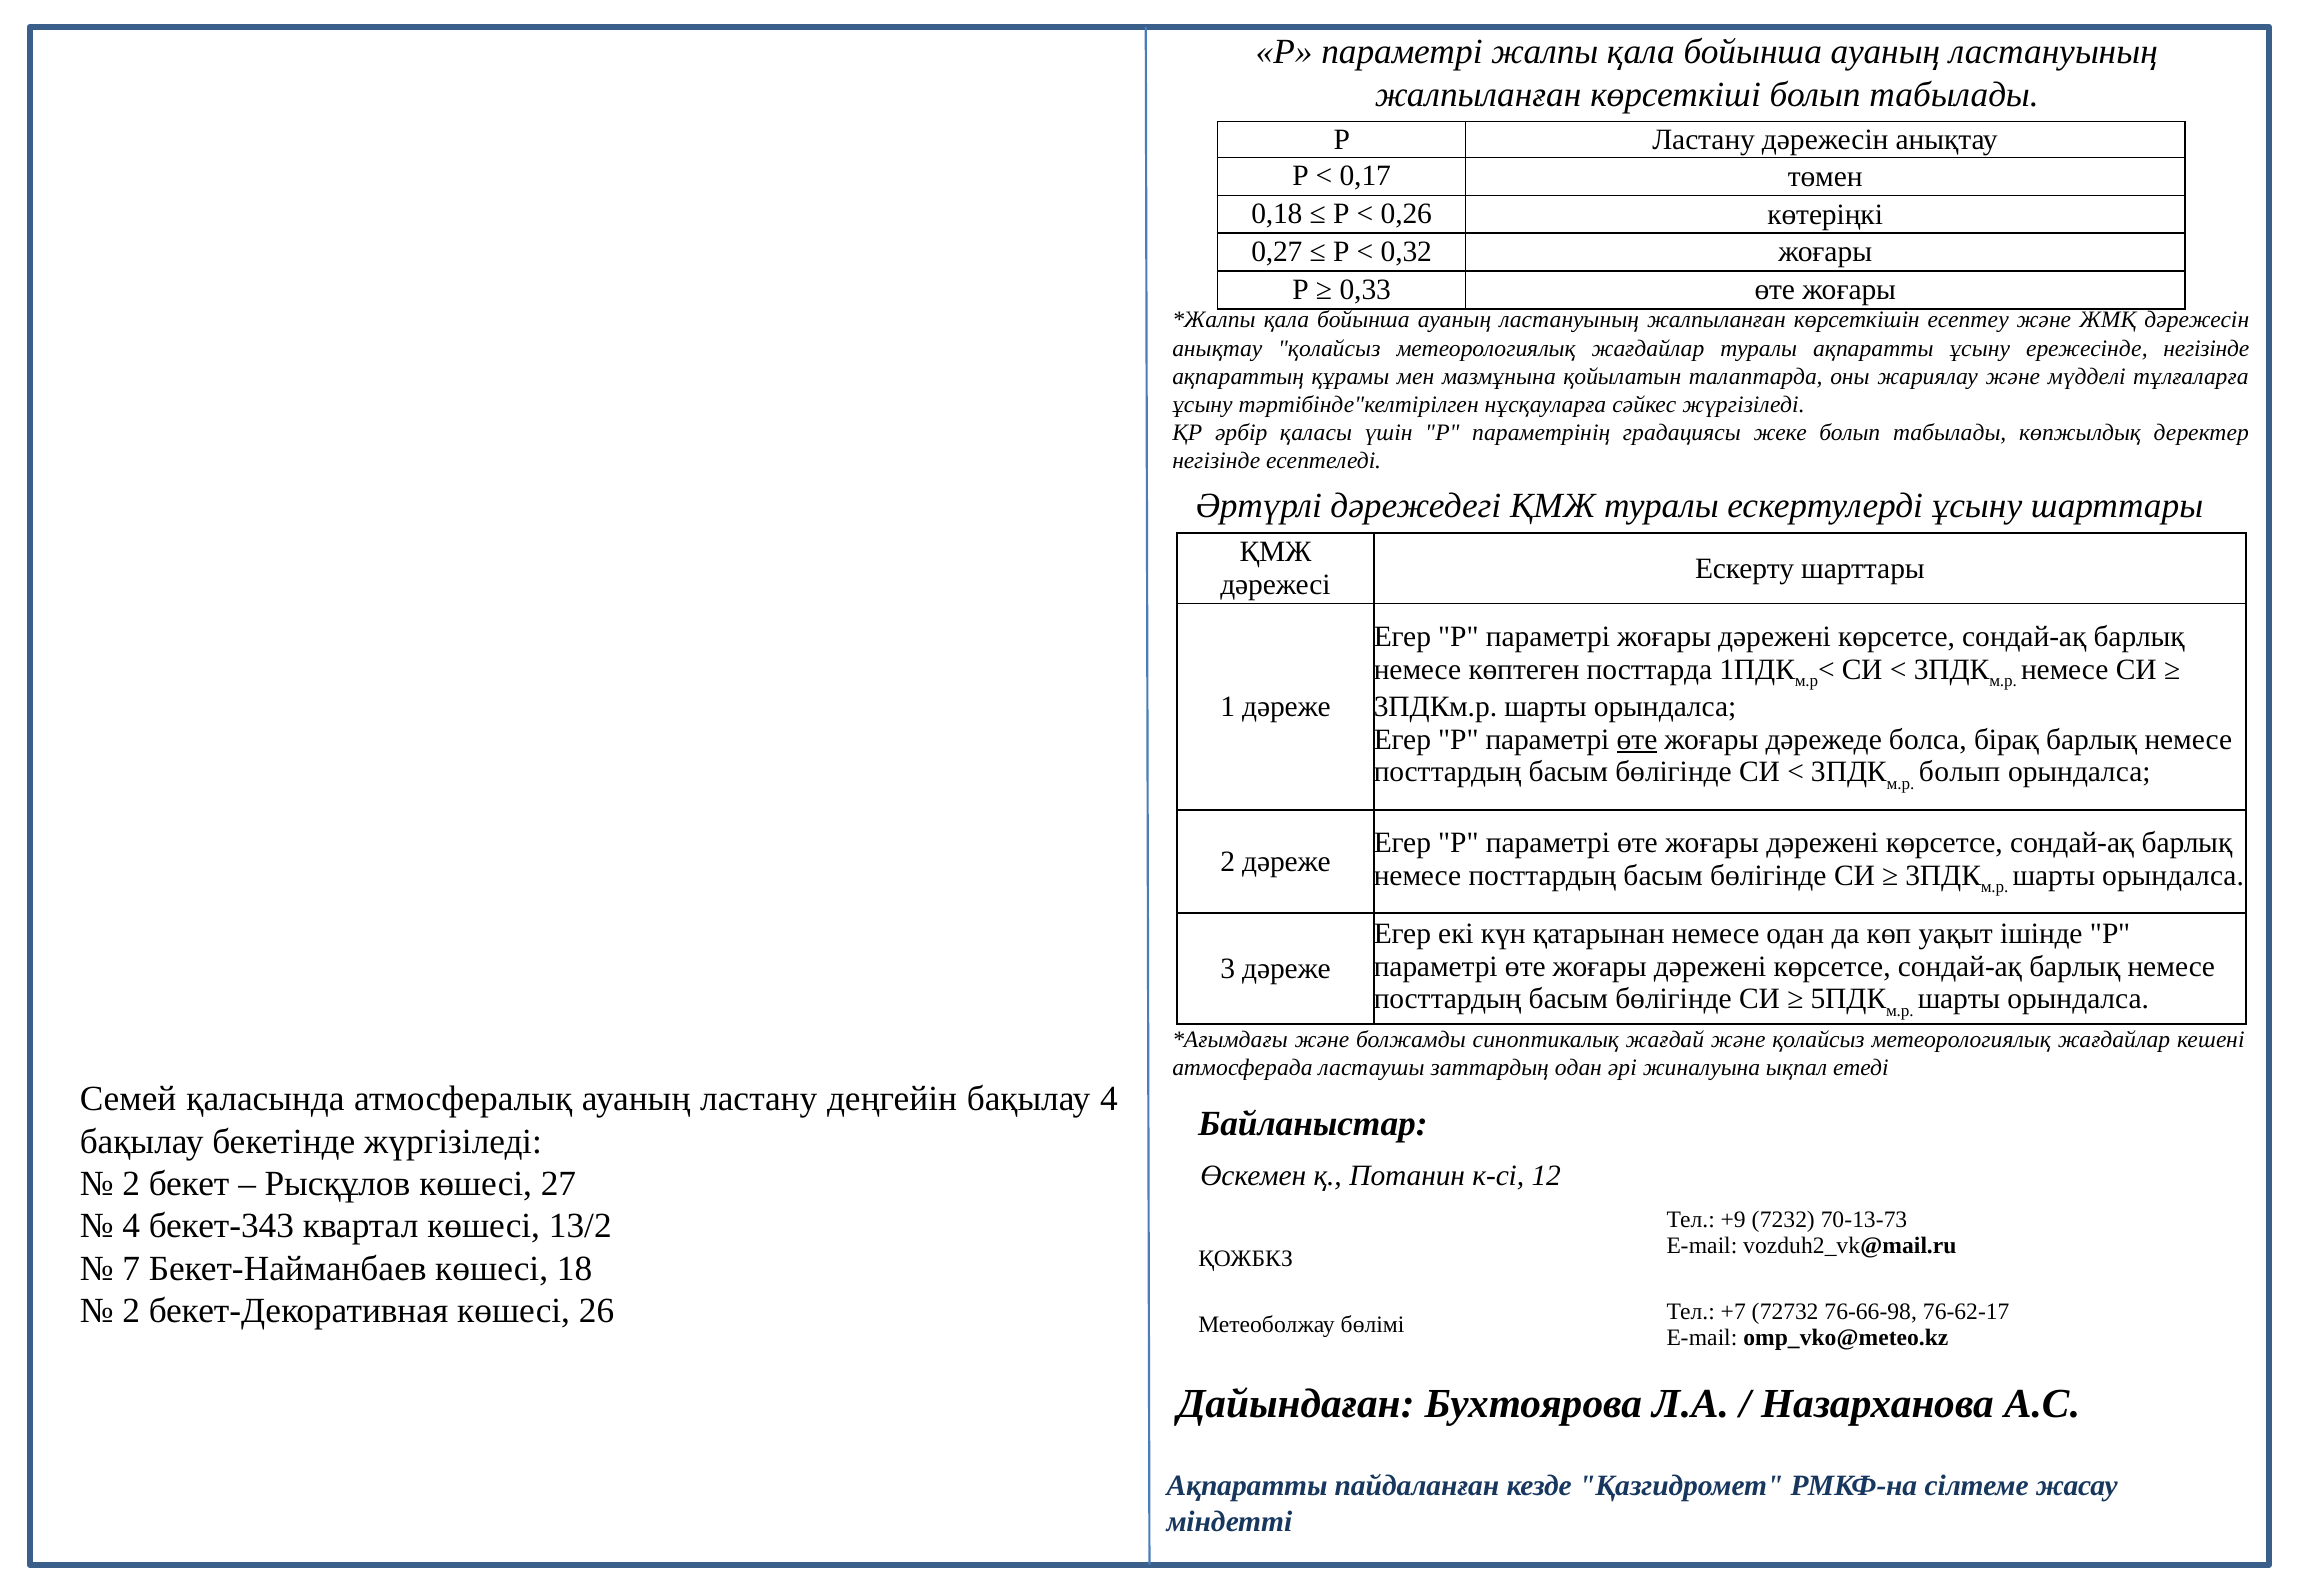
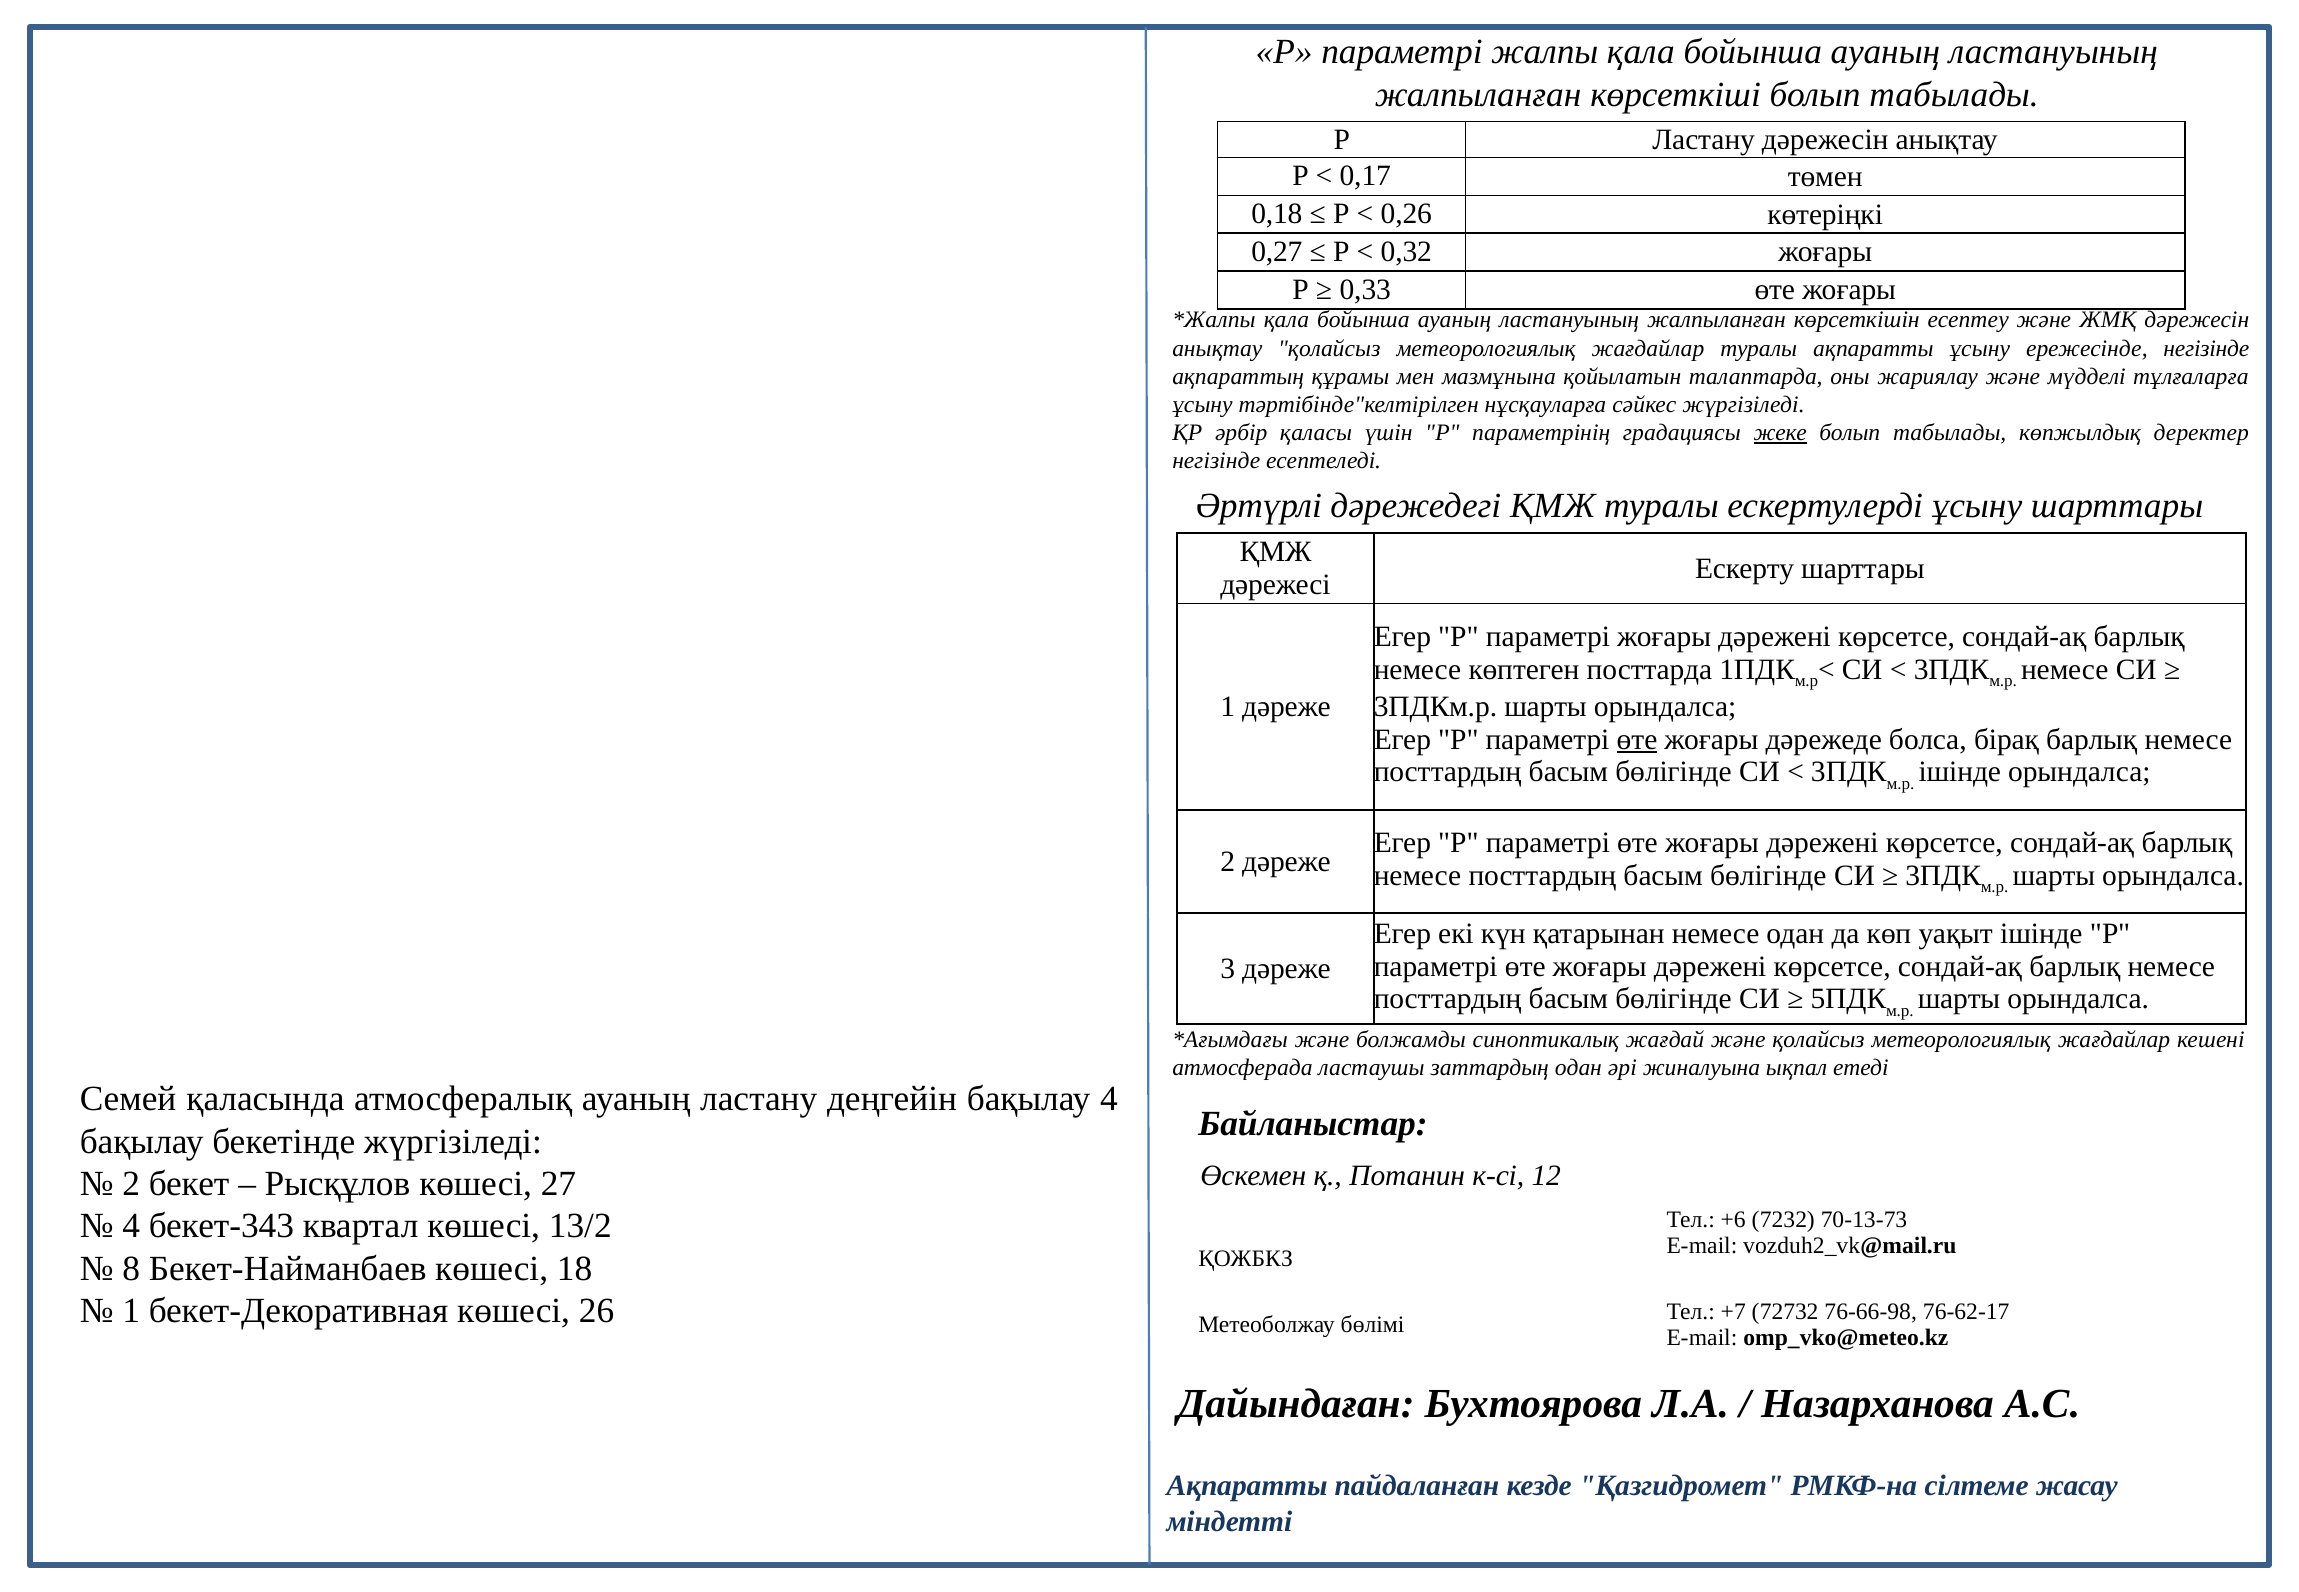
жеке underline: none -> present (1780, 433)
болып: болып -> ішінде (1960, 772)
+9: +9 -> +6 (1733, 1219)
7: 7 -> 8 (131, 1268)
2: 2 -> 1 (131, 1311)
